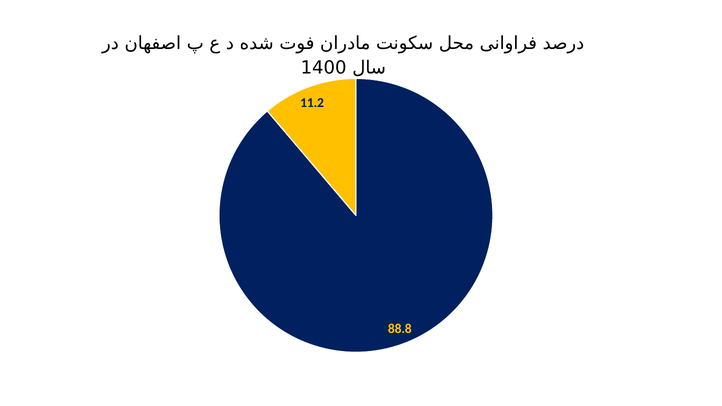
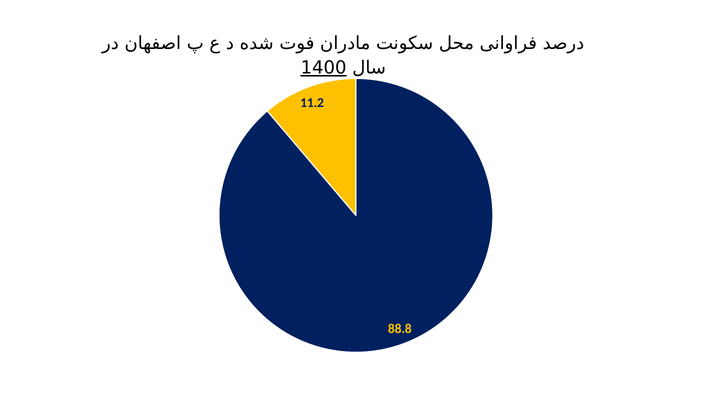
1400 underline: none -> present (324, 68)
